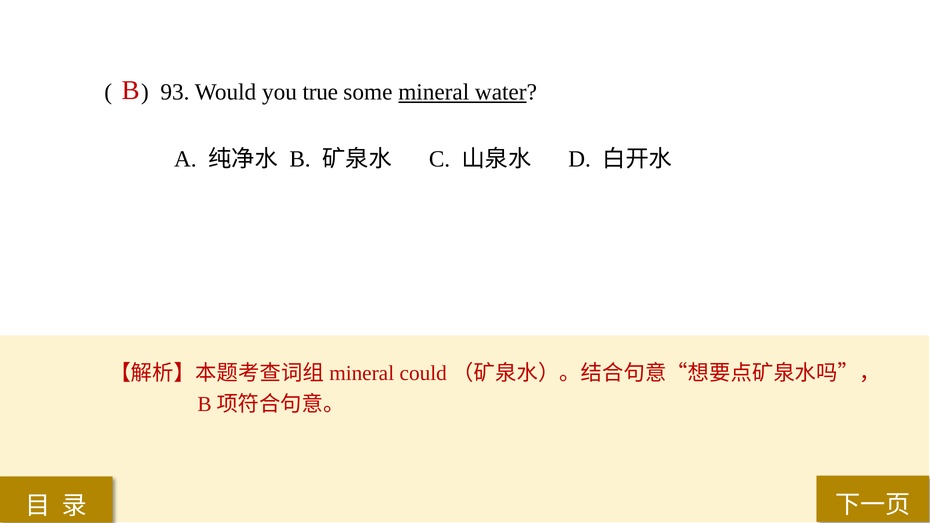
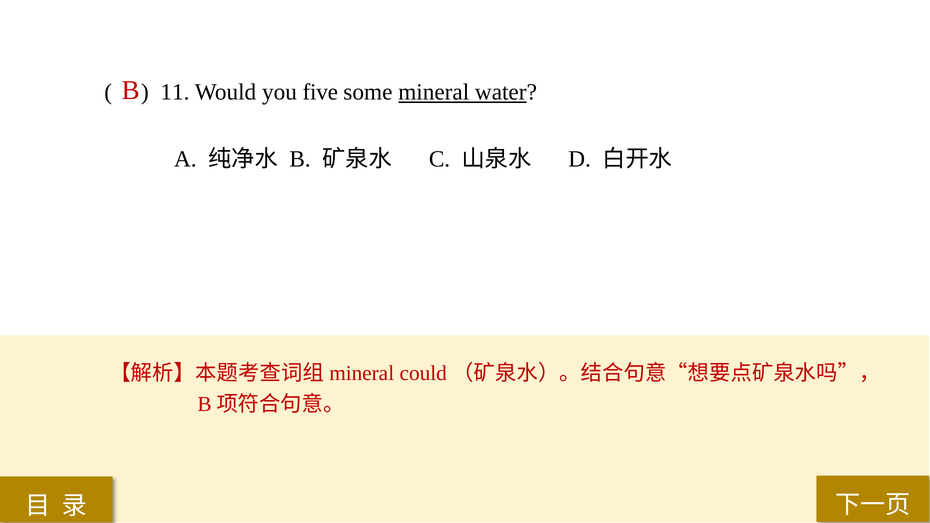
93: 93 -> 11 (175, 92)
true: true -> five (320, 92)
